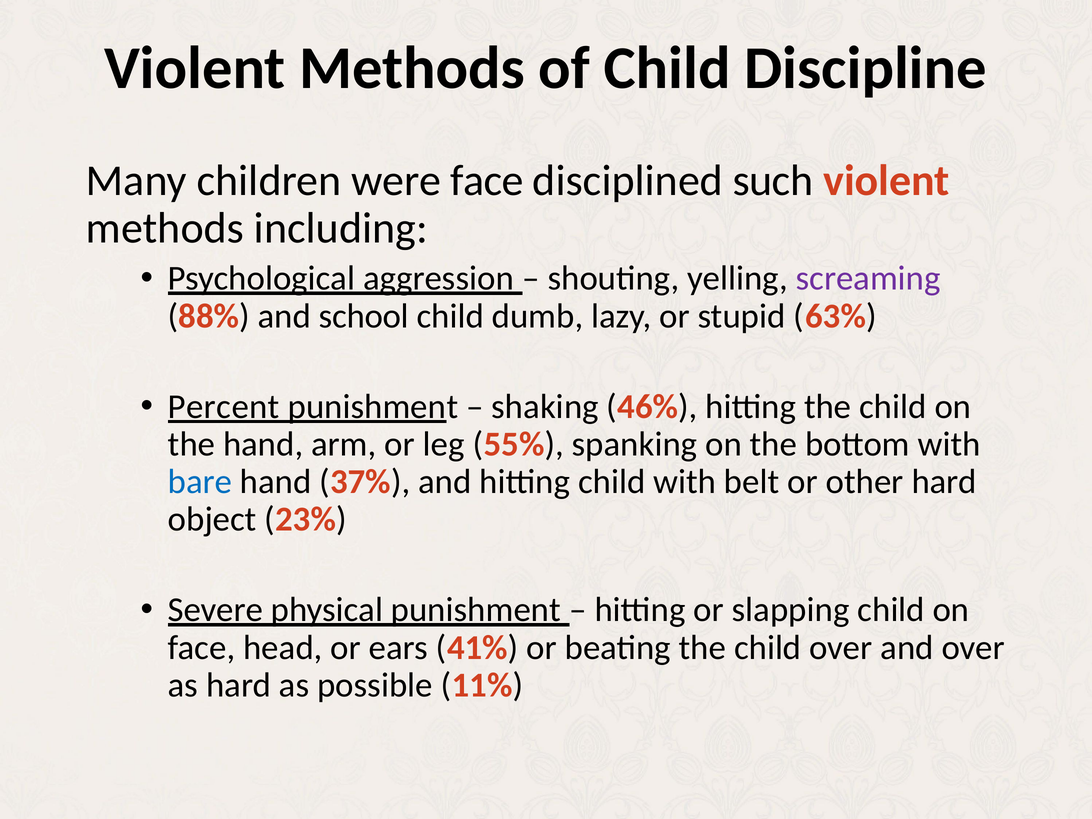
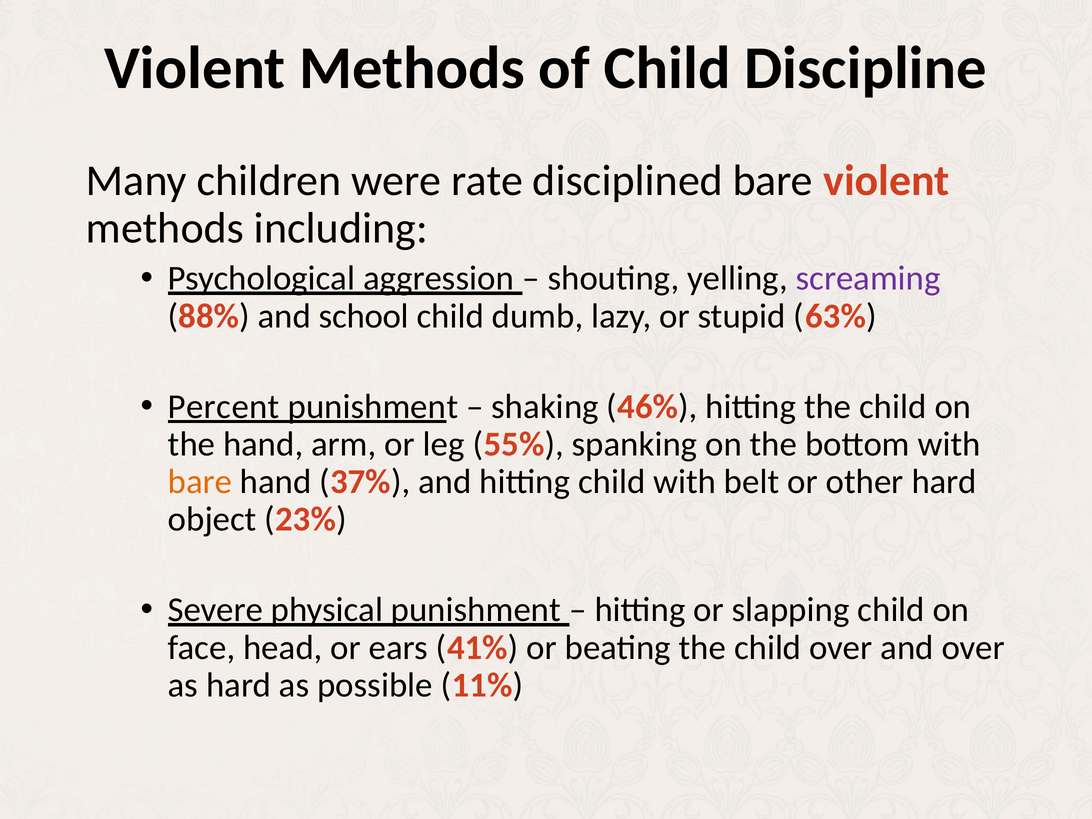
were face: face -> rate (487, 181)
disciplined such: such -> bare (773, 181)
bare colour: blue -> orange (200, 482)
